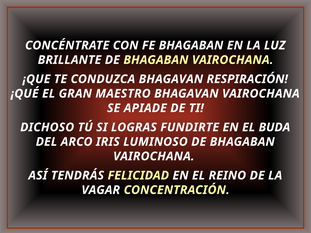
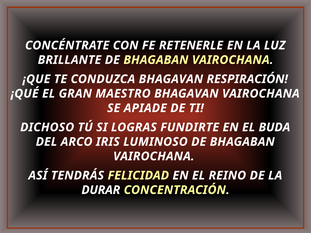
FE BHAGABAN: BHAGABAN -> RETENERLE (191, 45)
VAGAR: VAGAR -> DURAR (101, 190)
